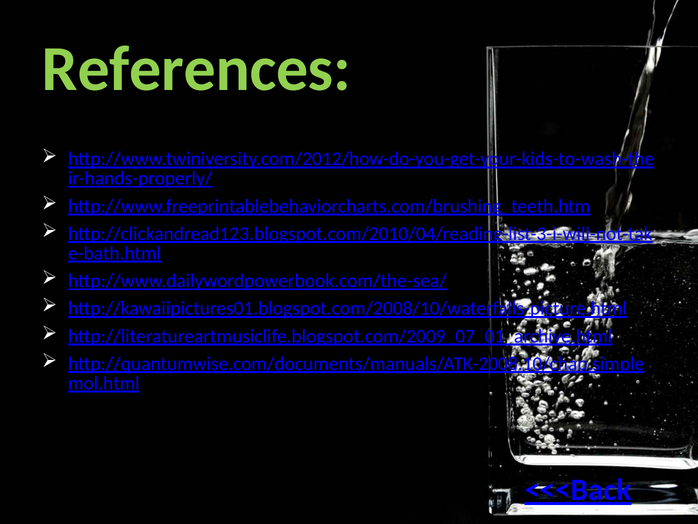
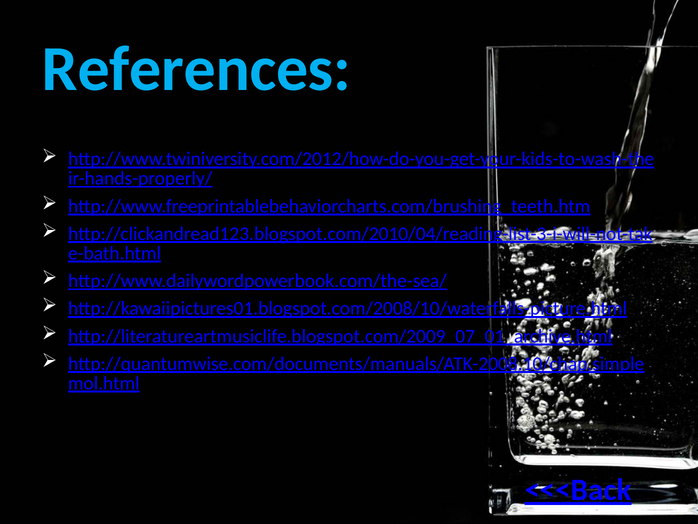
References colour: light green -> light blue (196, 69)
